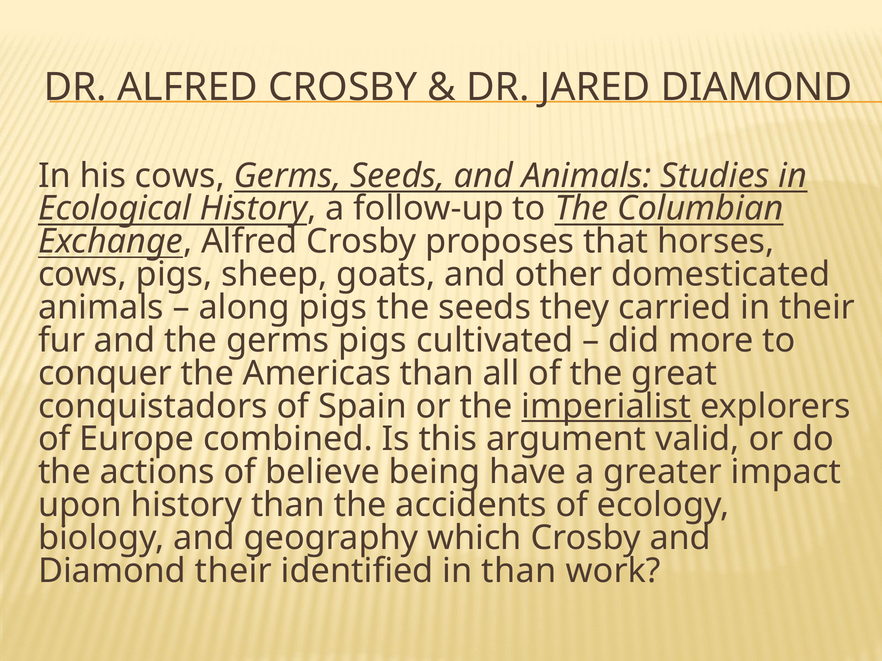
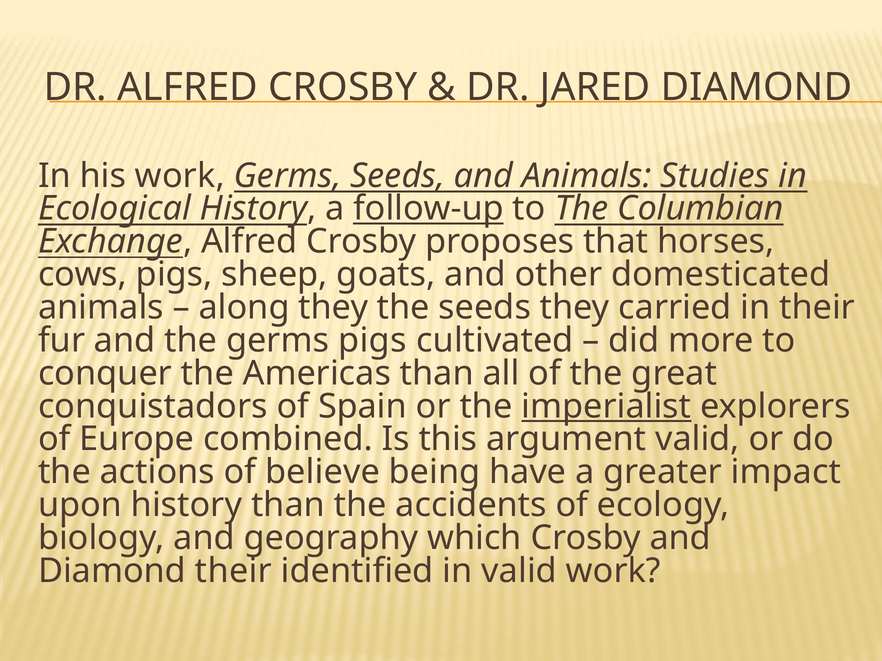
his cows: cows -> work (180, 176)
follow-up underline: none -> present (428, 209)
along pigs: pigs -> they (333, 308)
in than: than -> valid (519, 571)
